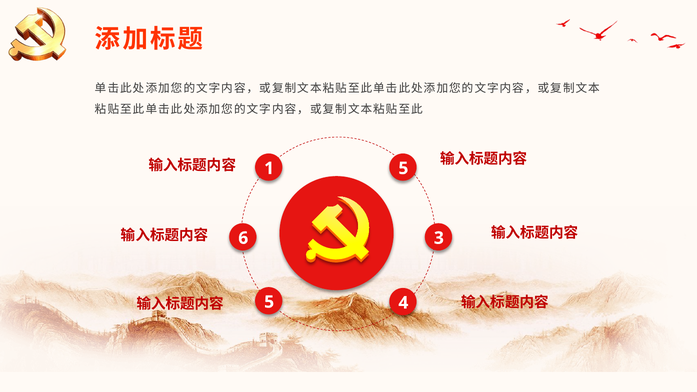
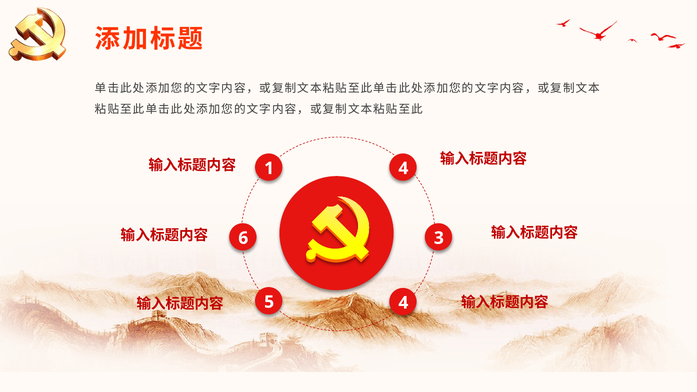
1 5: 5 -> 4 (403, 168)
